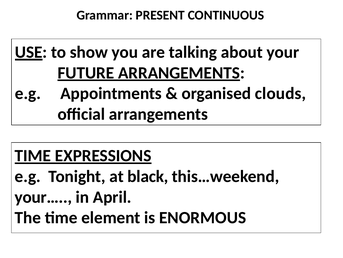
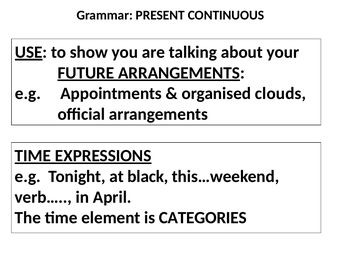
your…: your… -> verb… (43, 197)
ENORMOUS: ENORMOUS -> CATEGORIES (203, 217)
